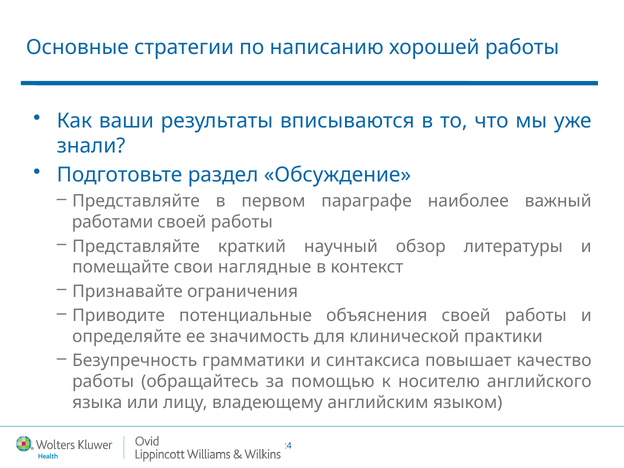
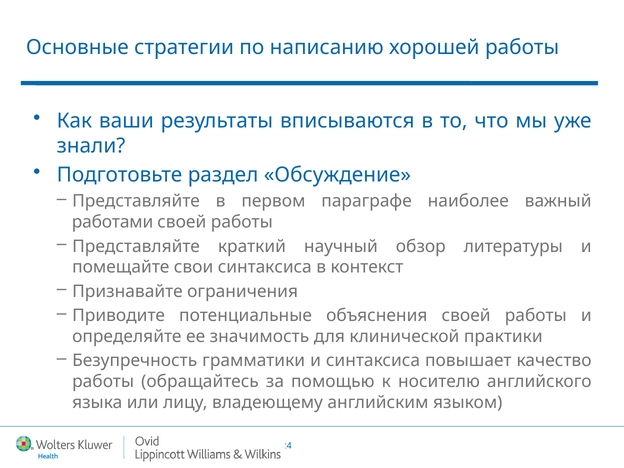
свои наглядные: наглядные -> синтаксиса (265, 267)
